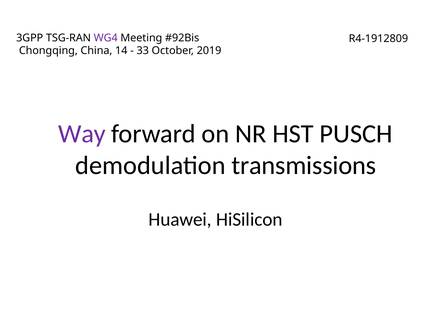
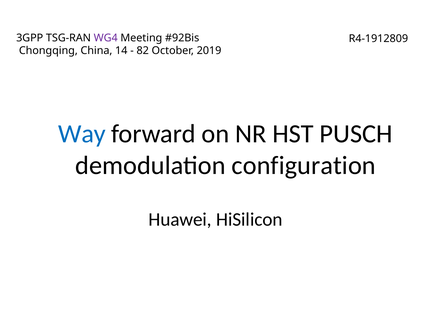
33: 33 -> 82 (143, 51)
Way colour: purple -> blue (82, 134)
transmissions: transmissions -> configuration (304, 165)
